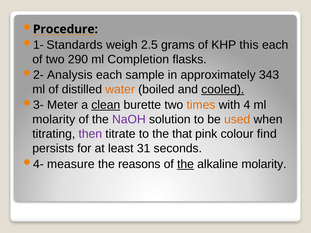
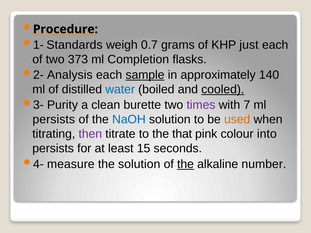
2.5: 2.5 -> 0.7 (149, 45)
this: this -> just (249, 45)
290: 290 -> 373 (78, 59)
sample underline: none -> present (145, 75)
343: 343 -> 140 (269, 75)
water colour: orange -> blue (120, 89)
Meter: Meter -> Purity (62, 105)
clean underline: present -> none (106, 105)
times colour: orange -> purple (201, 105)
4: 4 -> 7 (247, 105)
molarity: molarity -> persists (54, 120)
NaOH colour: purple -> blue (129, 120)
find: find -> into (267, 134)
31: 31 -> 15 (144, 149)
the reasons: reasons -> solution (139, 164)
alkaline molarity: molarity -> number (264, 164)
